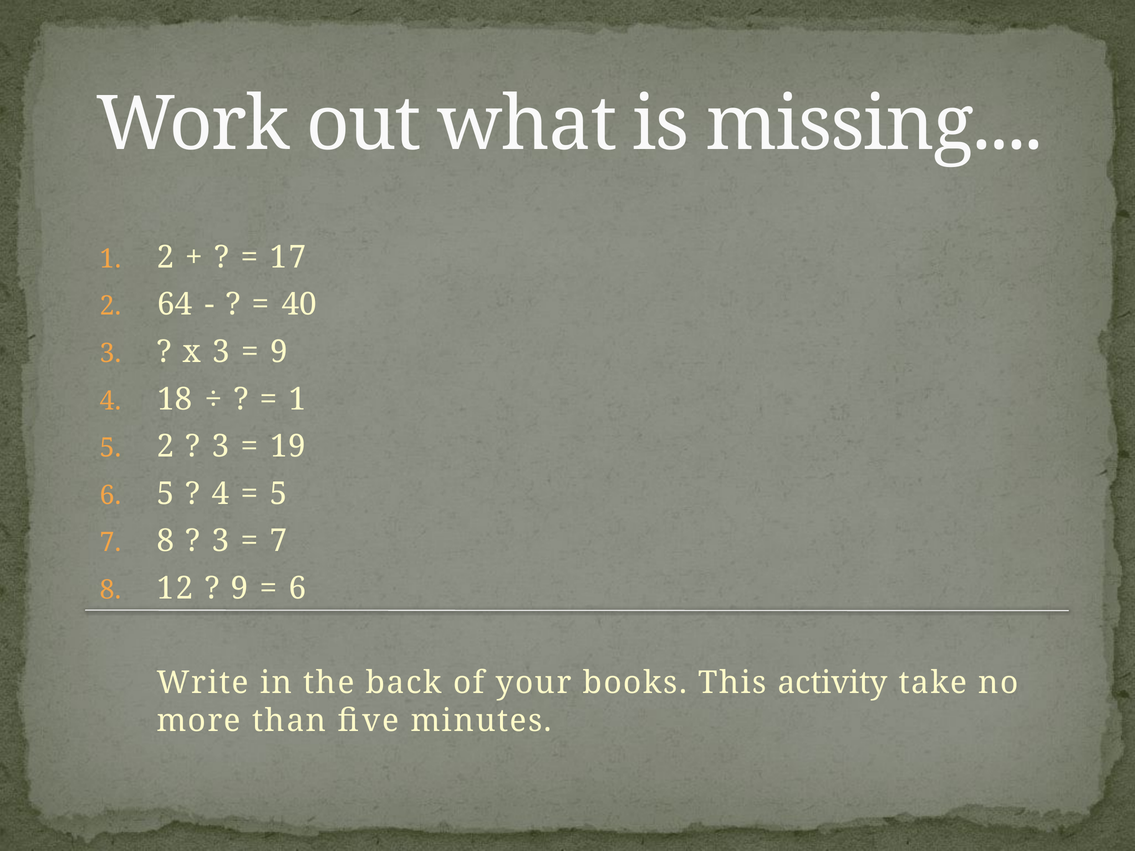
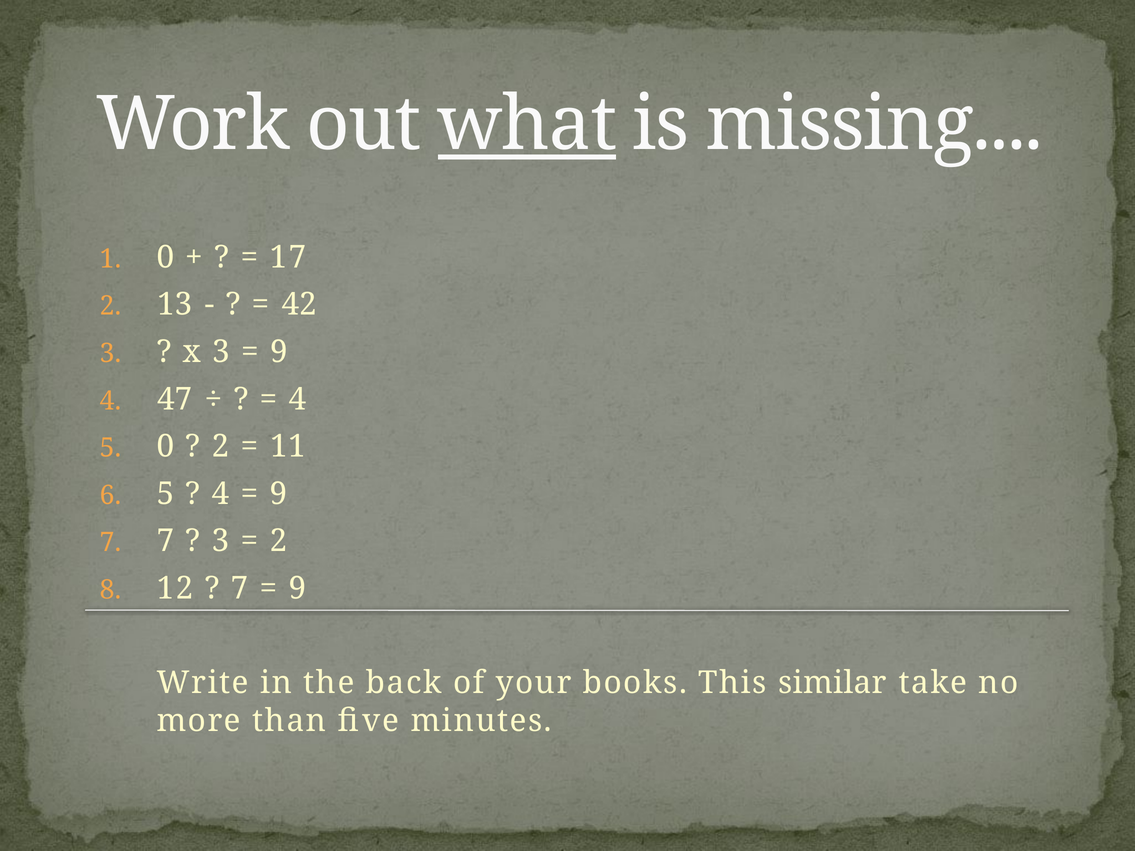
what underline: none -> present (527, 125)
1 2: 2 -> 0 (165, 257)
64: 64 -> 13 (175, 305)
40: 40 -> 42 (299, 305)
18: 18 -> 47 (175, 399)
1: 1 -> 4 (298, 399)
5 2: 2 -> 0 (165, 447)
3: 3 -> 2 (221, 447)
19: 19 -> 11 (288, 447)
5: 5 -> 9 (278, 494)
8: 8 -> 7 (165, 541)
7: 7 -> 2 (278, 541)
9: 9 -> 7 (240, 589)
6: 6 -> 9 (298, 589)
activity: activity -> similar (833, 683)
